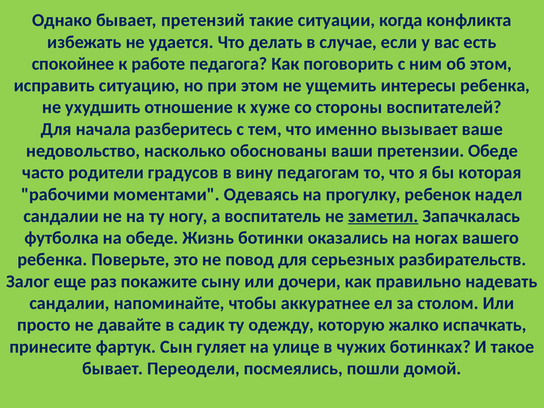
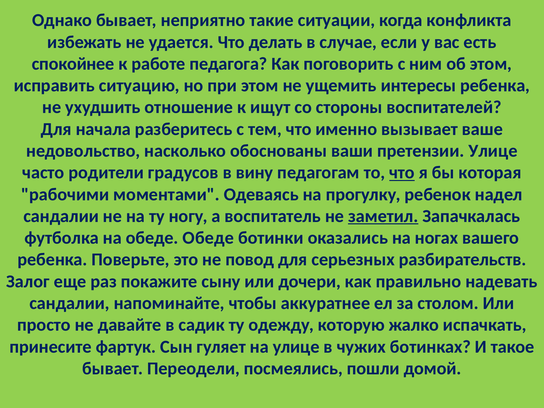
претензий: претензий -> неприятно (203, 20)
хуже: хуже -> ищут (270, 107)
претензии Обеде: Обеде -> Улице (493, 151)
что underline: none -> present (402, 173)
обеде Жизнь: Жизнь -> Обеде (208, 238)
